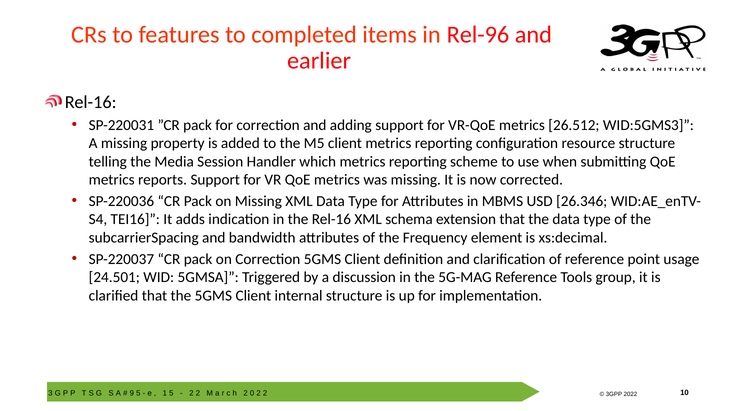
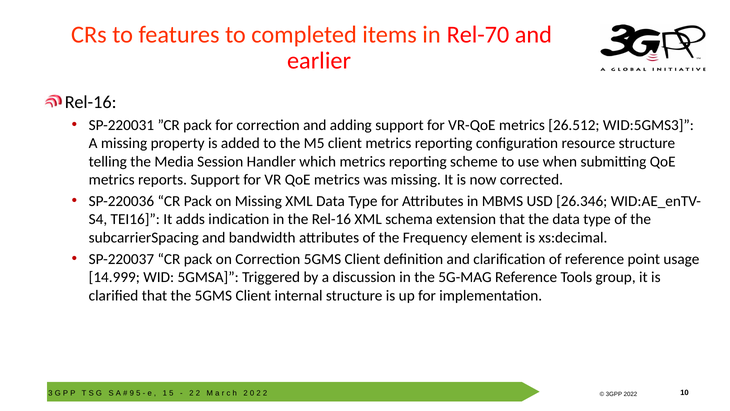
Rel-96: Rel-96 -> Rel-70 (478, 35)
24.501: 24.501 -> 14.999 (114, 277)
